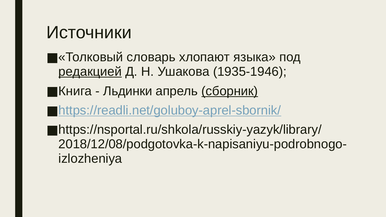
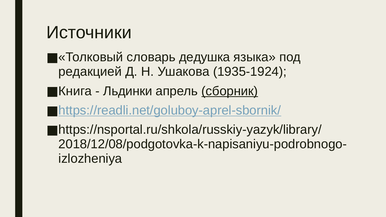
хлопают: хлопают -> дедушка (205, 57)
редакцией underline: present -> none (90, 72)
1935-1946: 1935-1946 -> 1935-1924 (250, 72)
